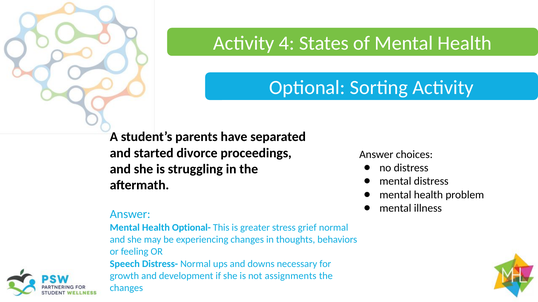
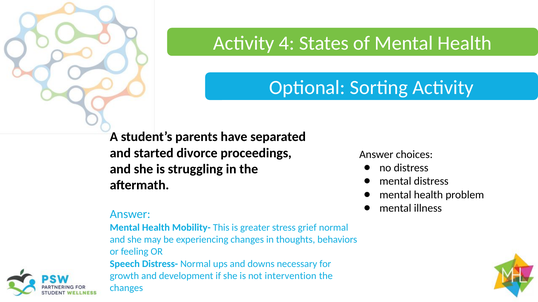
Optional-: Optional- -> Mobility- (191, 228)
assignments: assignments -> intervention (291, 276)
